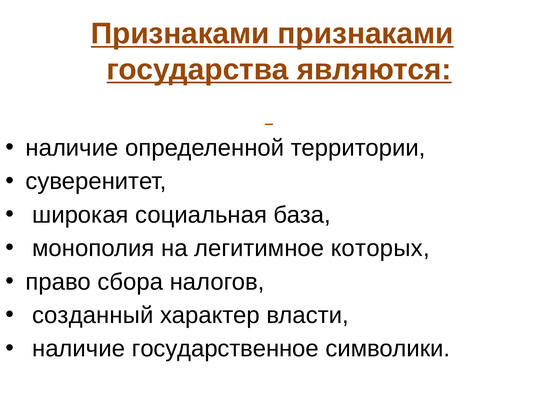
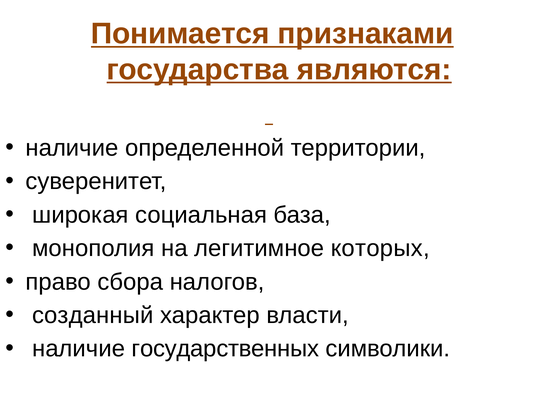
Признаками: Признаками -> Понимается (180, 34)
государственное: государственное -> государственных (225, 349)
